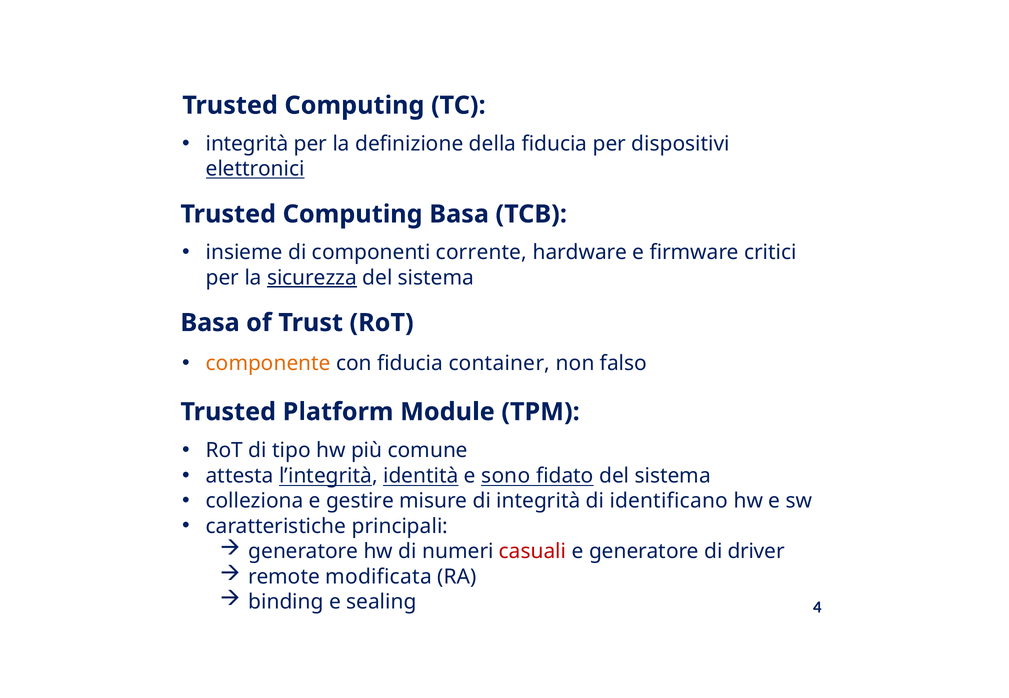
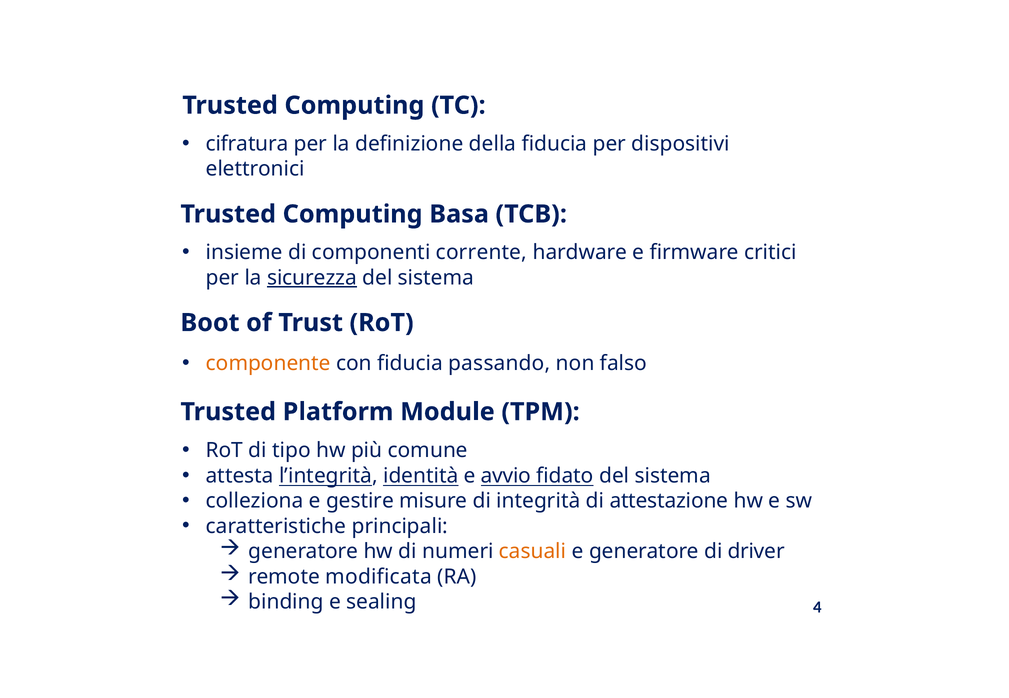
integrità: integrità -> cifratura (247, 144)
elettronici underline: present -> none (255, 169)
Basa: Basa -> Boot (210, 323)
container: container -> passando (499, 364)
sono: sono -> avvio (506, 476)
identificano: identificano -> attestazione (669, 501)
casuali colour: red -> orange (533, 552)
